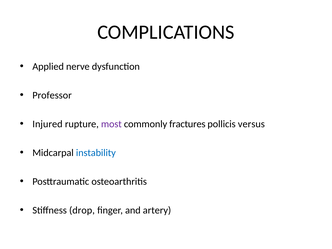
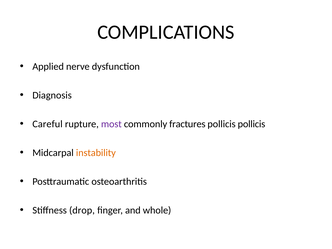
Professor: Professor -> Diagnosis (52, 95)
Injured: Injured -> Careful (47, 124)
pollicis versus: versus -> pollicis (251, 124)
instability colour: blue -> orange (96, 153)
artery: artery -> whole (157, 210)
